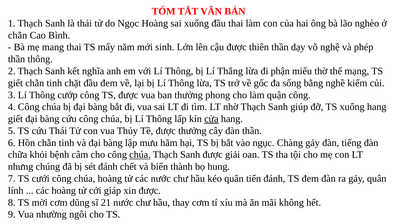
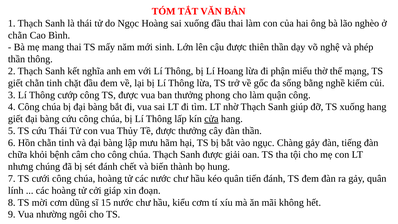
Thắng: Thắng -> Hoang (230, 71)
chúa underline: present -> none (140, 155)
xin được: được -> đoạn (150, 190)
21: 21 -> 15 (106, 202)
thay: thay -> kiểu (181, 202)
